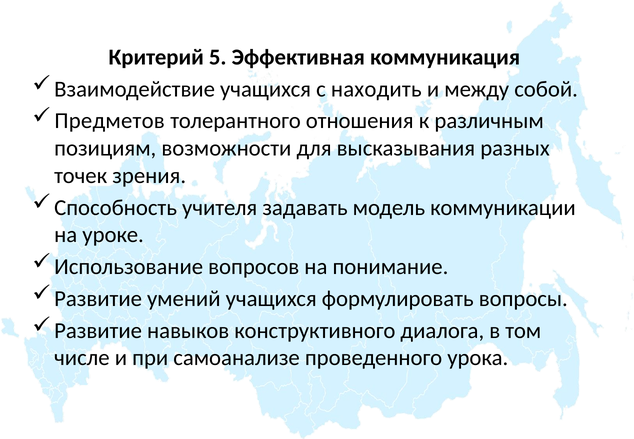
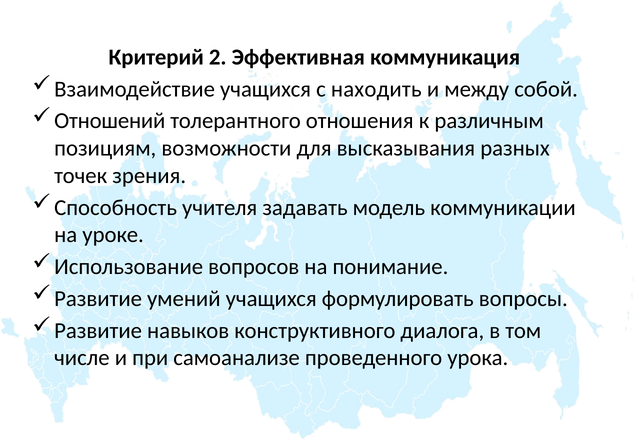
5: 5 -> 2 (218, 57)
Предметов: Предметов -> Отношений (110, 121)
